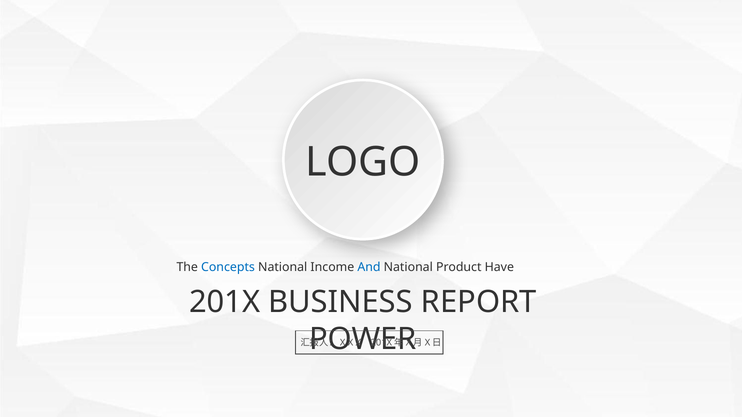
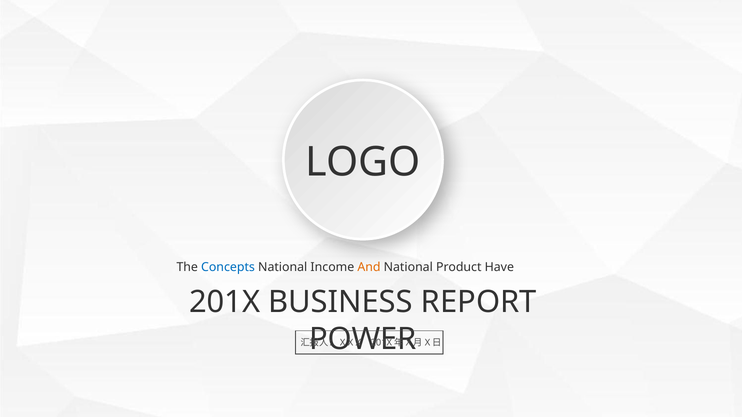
And colour: blue -> orange (369, 268)
